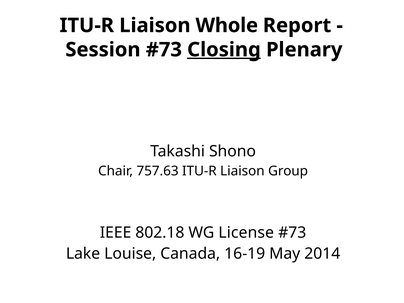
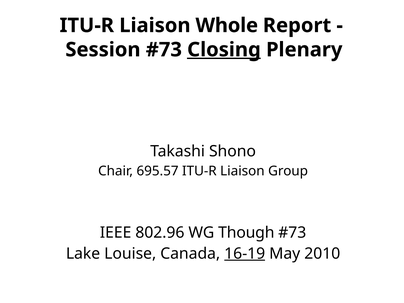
757.63: 757.63 -> 695.57 (158, 171)
802.18: 802.18 -> 802.96 (160, 233)
License: License -> Though (246, 233)
16-19 underline: none -> present (245, 254)
2014: 2014 -> 2010 (322, 254)
